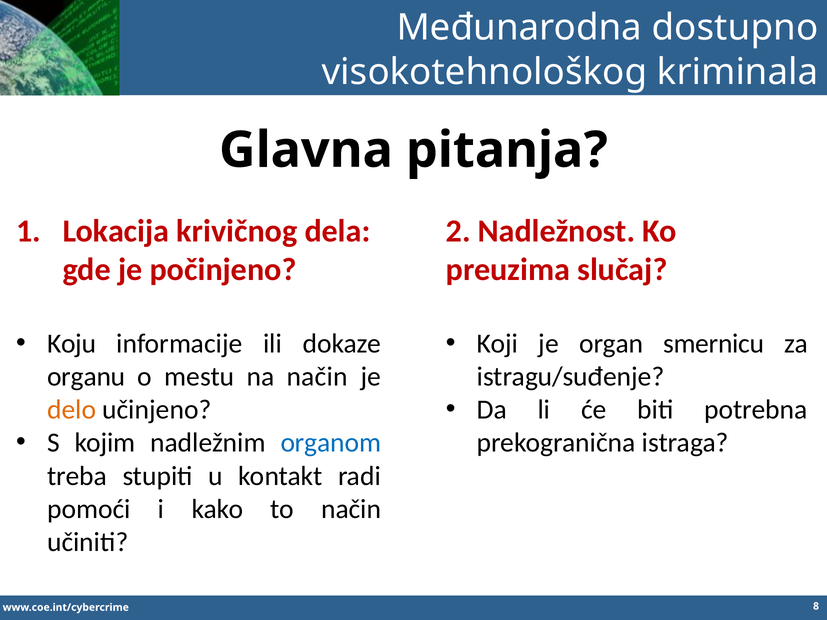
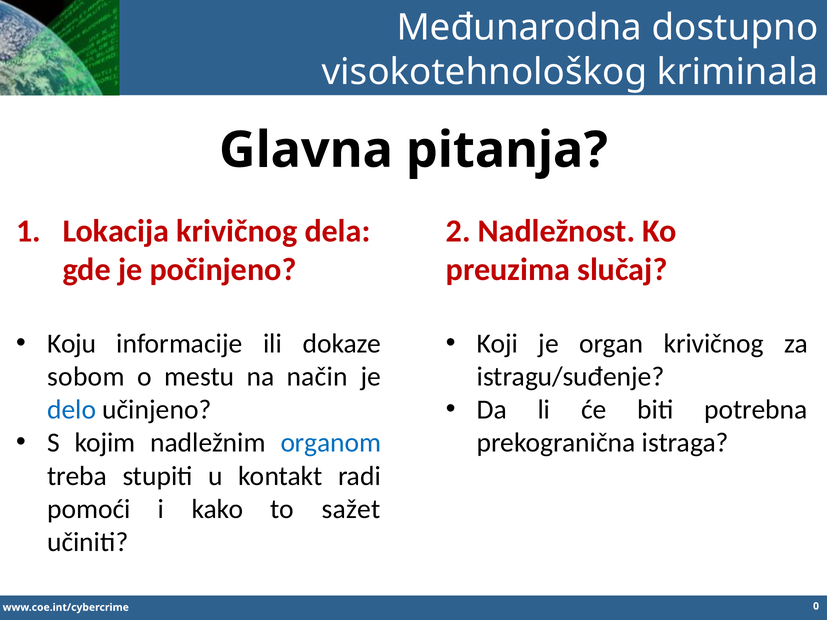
organ smernicu: smernicu -> krivičnog (714, 344)
organu: organu -> sobom (86, 377)
delo colour: orange -> blue (72, 410)
to način: način -> sažet (351, 509)
8: 8 -> 0 (816, 606)
